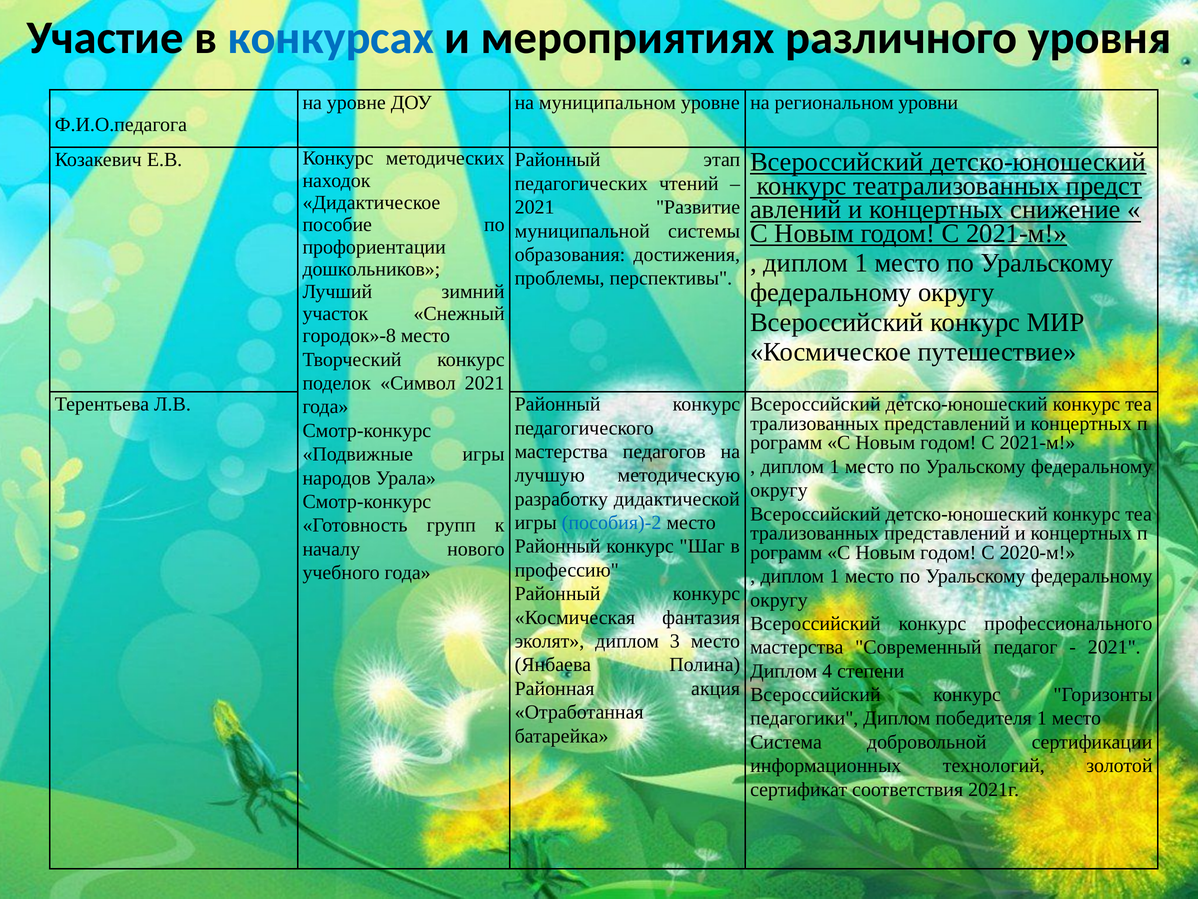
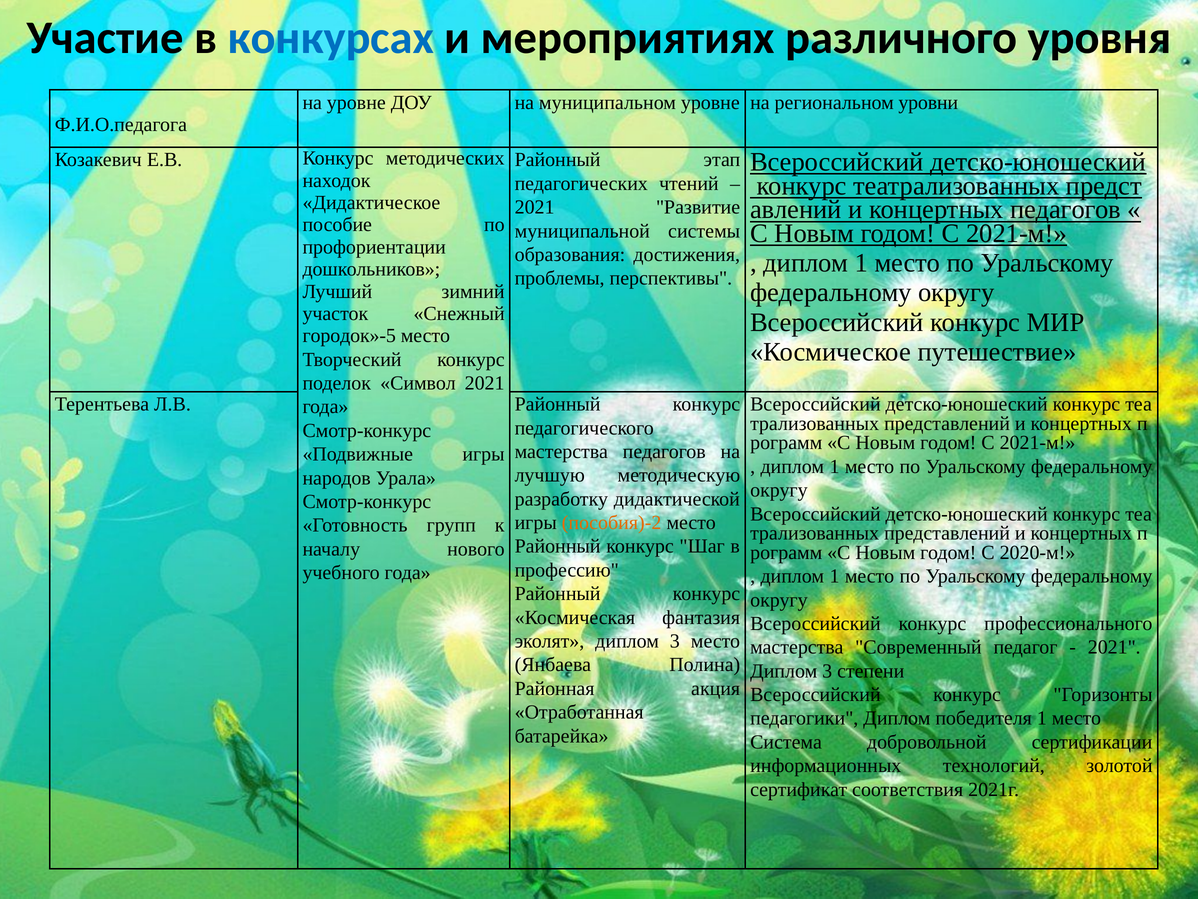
концертных снижение: снижение -> педагогов (1066, 210)
городок»-8: городок»-8 -> городок»-5 (349, 336)
пособия)-2 colour: blue -> orange (612, 522)
4: 4 -> 3 (827, 671)
